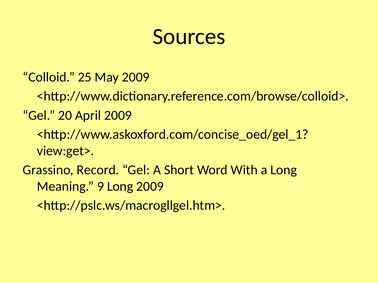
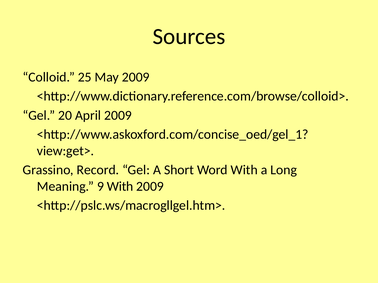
9 Long: Long -> With (120, 187)
